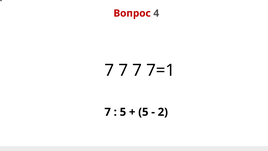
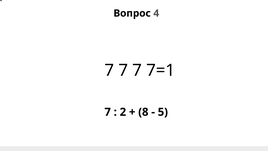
Вопрос colour: red -> black (132, 13)
5: 5 -> 2 (123, 112)
5: 5 -> 8 (143, 112)
2: 2 -> 5 (163, 112)
